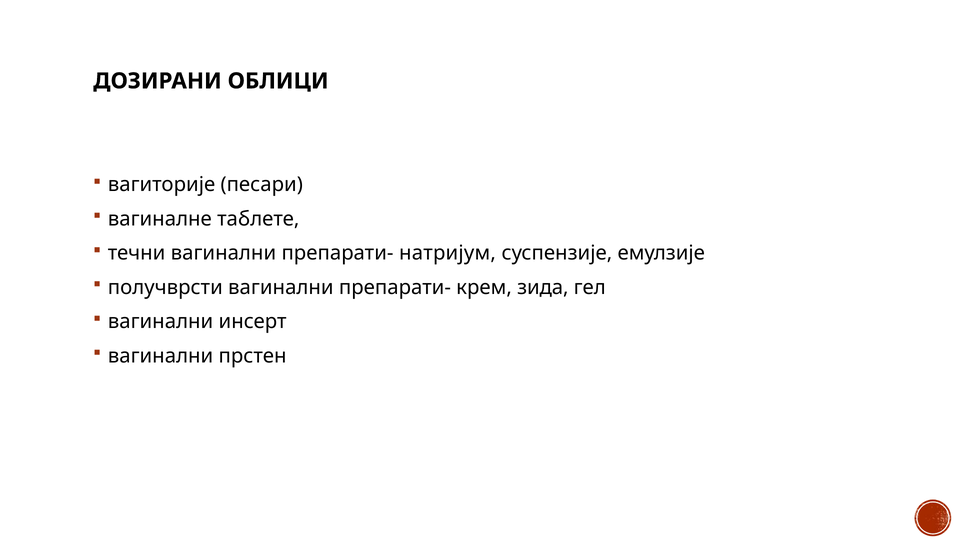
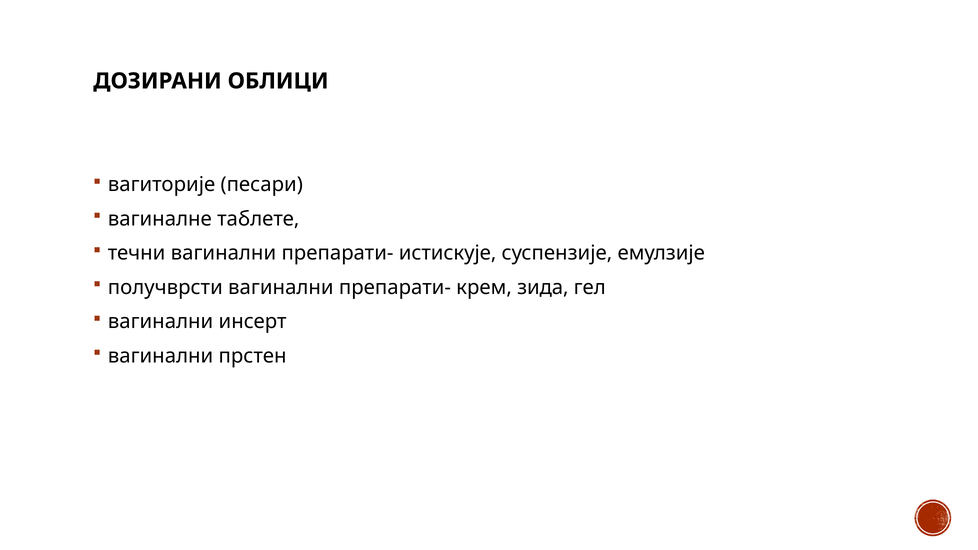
натријум: натријум -> истискује (448, 253)
